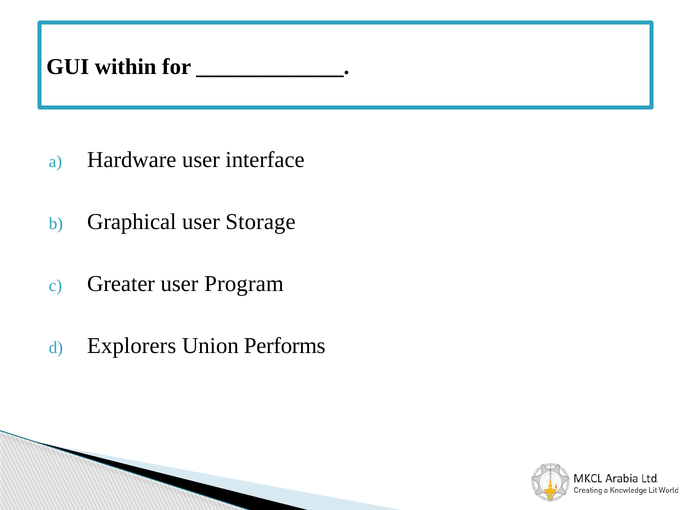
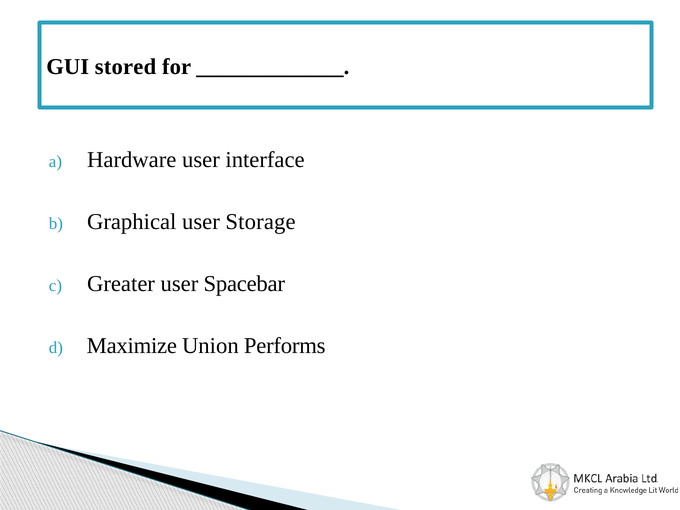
within: within -> stored (125, 67)
Program: Program -> Spacebar (244, 284)
Explorers: Explorers -> Maximize (132, 346)
